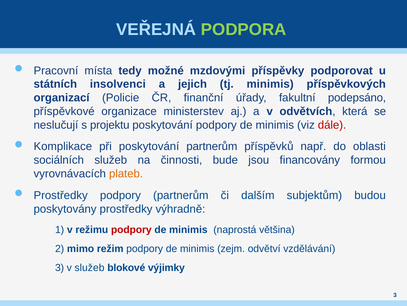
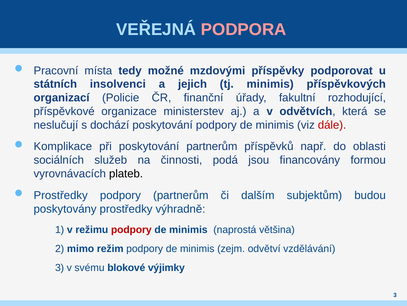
PODPORA colour: light green -> pink (244, 29)
podepsáno: podepsáno -> rozhodující (357, 98)
projektu: projektu -> dochází (110, 125)
bude: bude -> podá (225, 160)
plateb colour: orange -> black (126, 173)
v služeb: služeb -> svému (89, 267)
